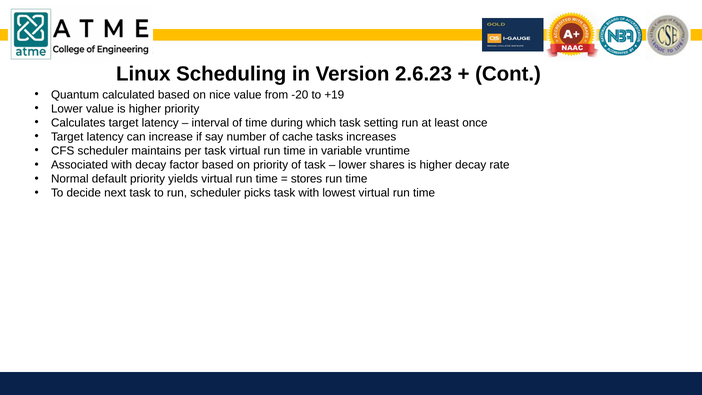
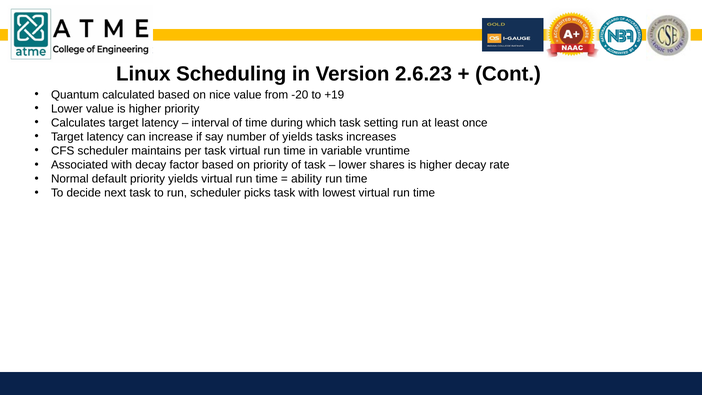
of cache: cache -> yields (297, 137)
stores: stores -> ability (306, 179)
